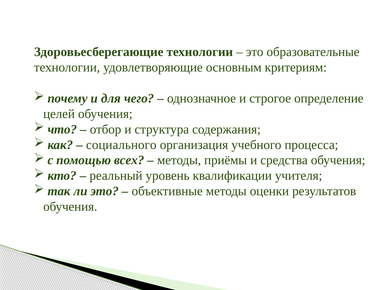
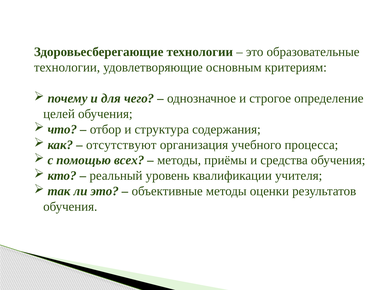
социального: социального -> отсутствуют (121, 145)
